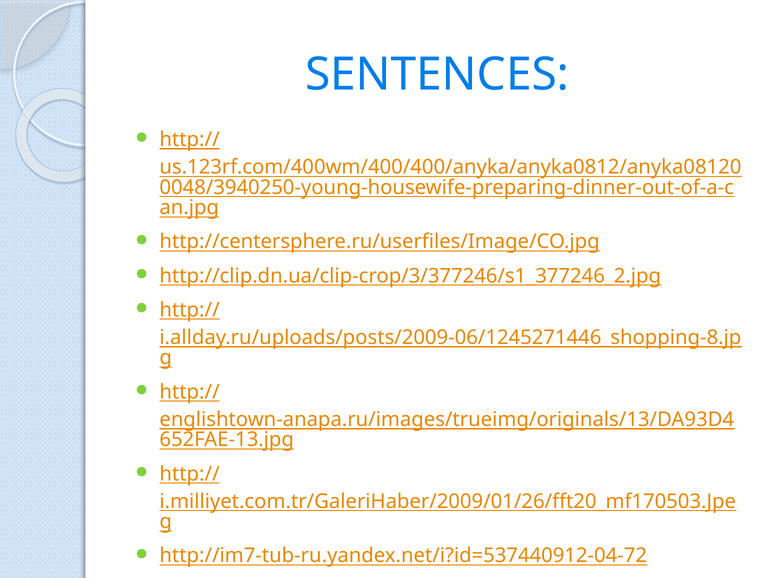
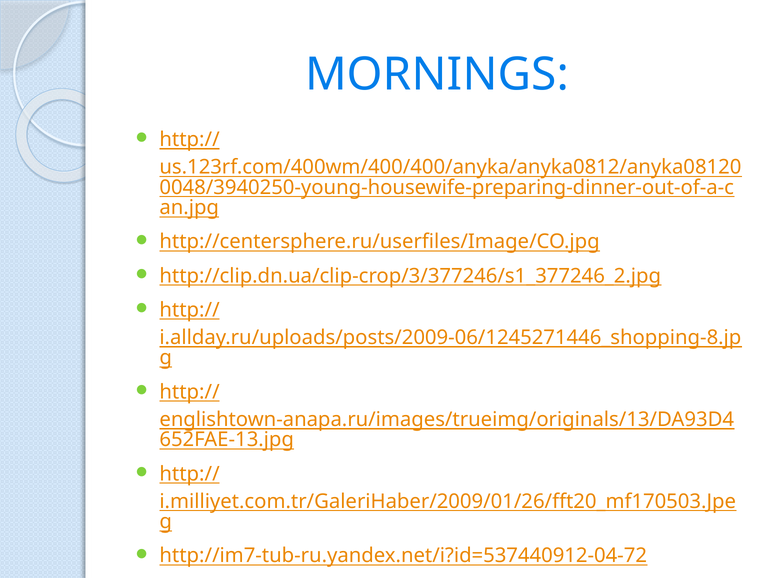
SENTENCES: SENTENCES -> MORNINGS (437, 75)
